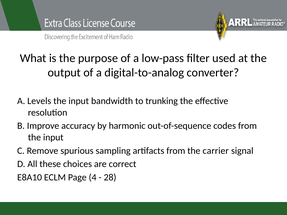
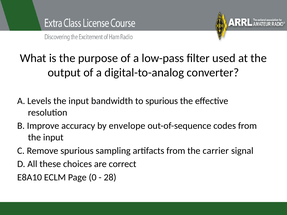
to trunking: trunking -> spurious (162, 101)
harmonic: harmonic -> envelope (127, 126)
4: 4 -> 0 (93, 178)
